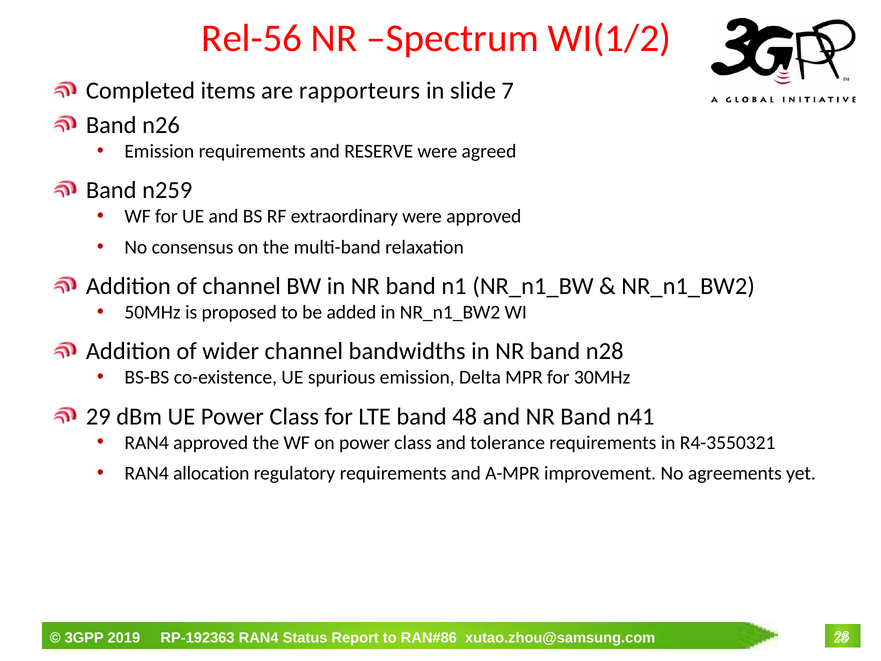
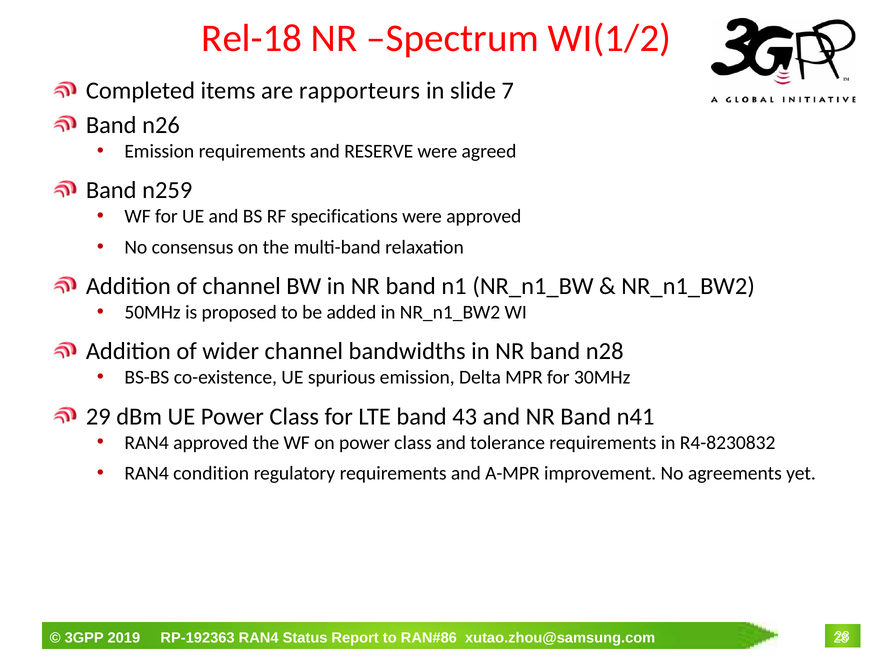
Rel-56: Rel-56 -> Rel-18 (252, 38)
extraordinary: extraordinary -> specifications (344, 216)
48: 48 -> 43 (465, 416)
R4-3550321: R4-3550321 -> R4-8230832 (728, 442)
allocation: allocation -> condition (211, 473)
